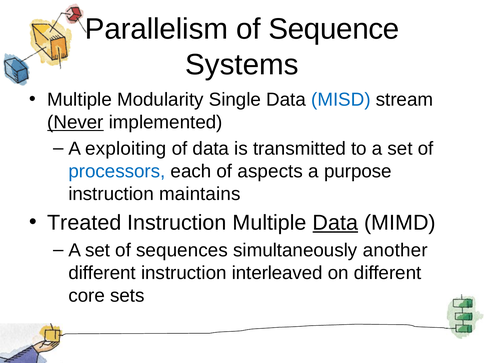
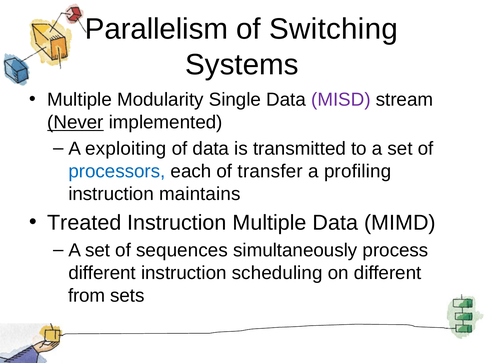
Sequence: Sequence -> Switching (334, 29)
MISD colour: blue -> purple (341, 100)
aspects: aspects -> transfer (270, 171)
purpose: purpose -> profiling (358, 171)
Data underline: present -> none (335, 223)
another: another -> process (395, 250)
interleaved: interleaved -> scheduling (277, 273)
core: core -> from (87, 296)
